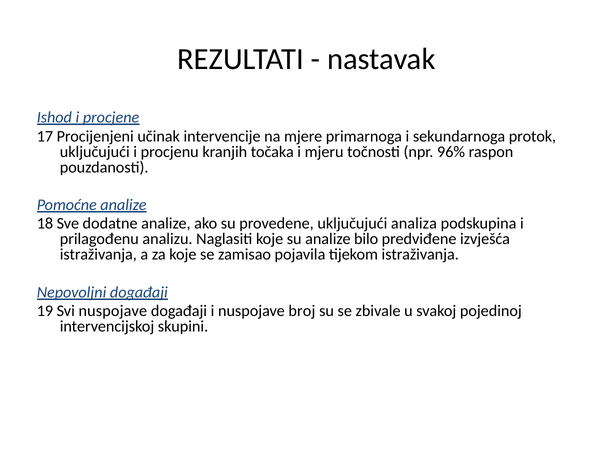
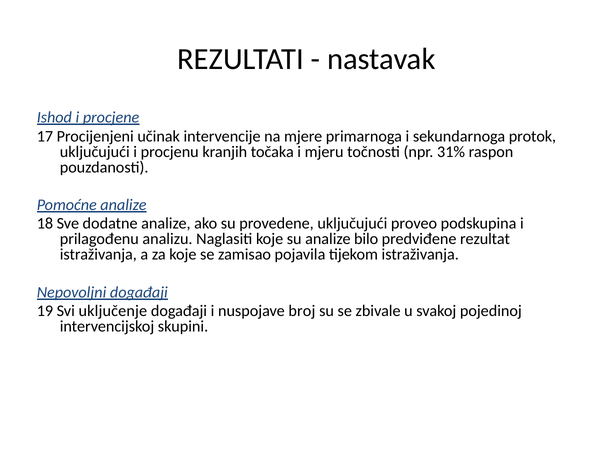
96%: 96% -> 31% (451, 152)
analiza: analiza -> proveo (414, 223)
izvješća: izvješća -> rezultat (485, 239)
Svi nuspojave: nuspojave -> uključenje (113, 311)
